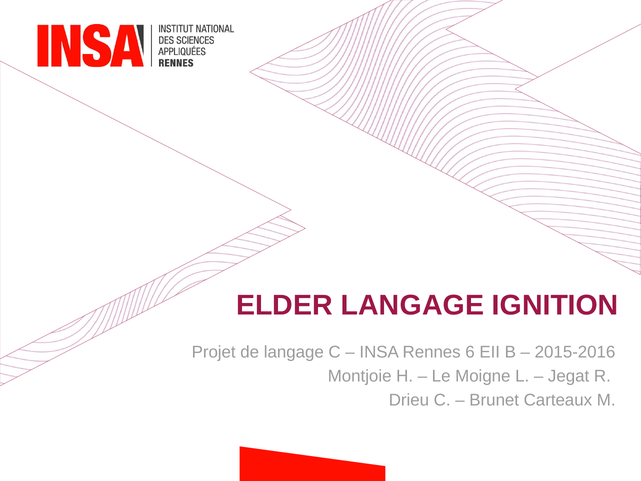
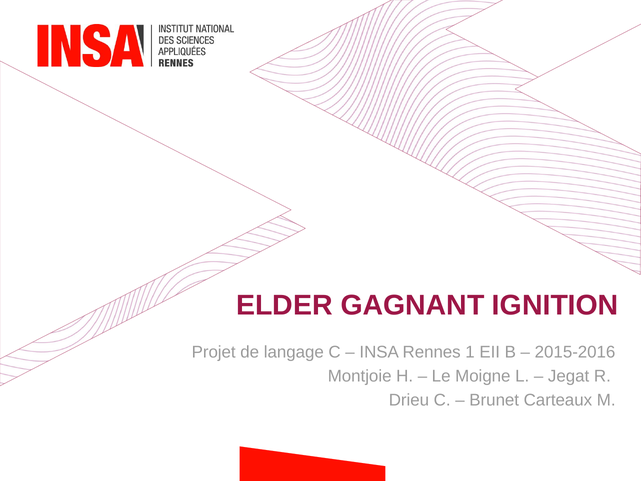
ELDER LANGAGE: LANGAGE -> GAGNANT (412, 305)
Rennes 6: 6 -> 1 (470, 352)
